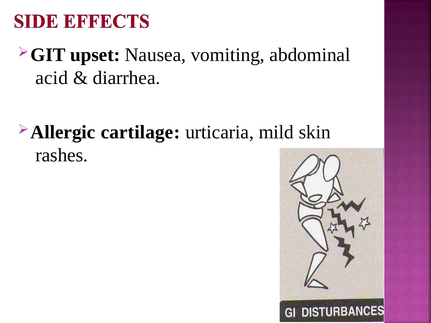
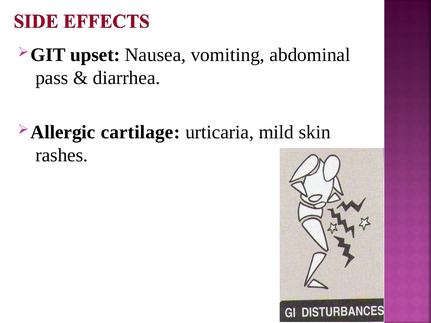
acid: acid -> pass (52, 78)
